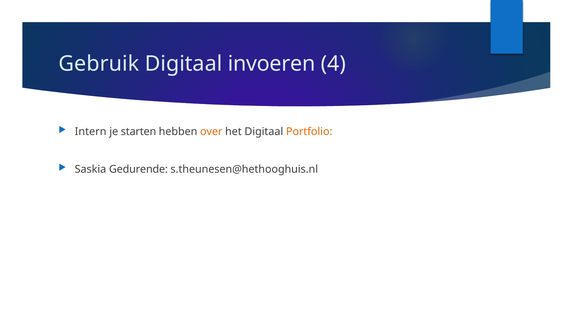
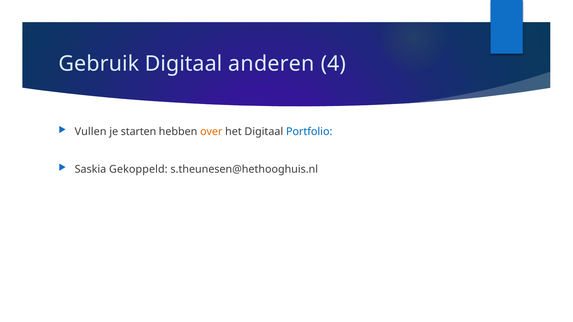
invoeren: invoeren -> anderen (271, 64)
Intern: Intern -> Vullen (91, 132)
Portfolio colour: orange -> blue (309, 132)
Gedurende: Gedurende -> Gekoppeld (138, 169)
